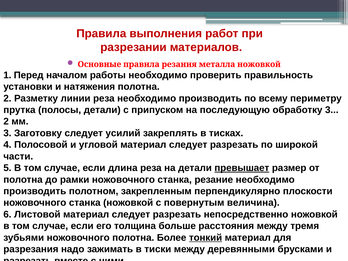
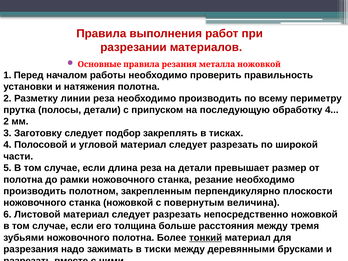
обработку 3: 3 -> 4 (332, 110)
усилий: усилий -> подбор (123, 133)
превышает underline: present -> none (242, 168)
